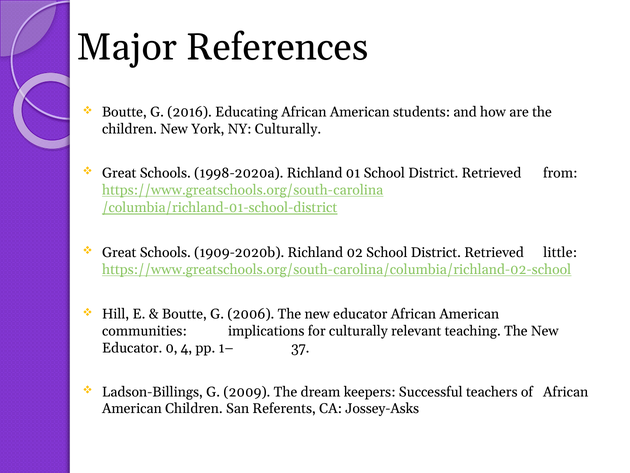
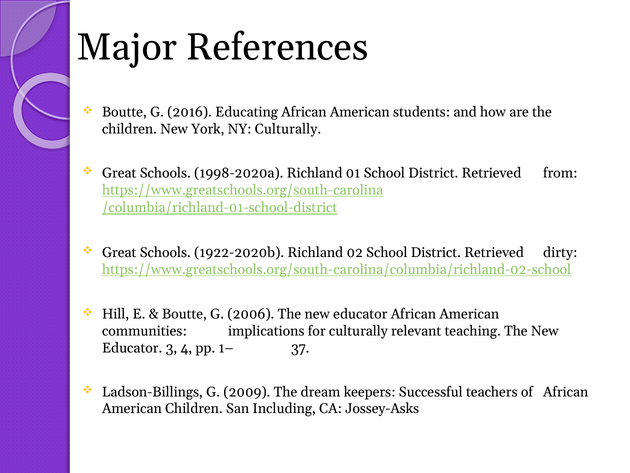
1909-2020b: 1909-2020b -> 1922-2020b (239, 252)
little: little -> dirty (560, 252)
0: 0 -> 3 (171, 348)
Referents: Referents -> Including (284, 408)
